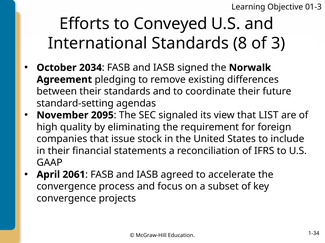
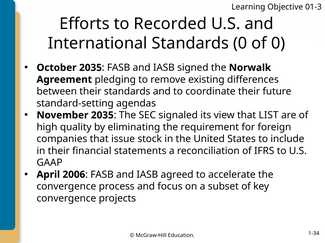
Conveyed: Conveyed -> Recorded (170, 24)
Standards 8: 8 -> 0 (240, 43)
of 3: 3 -> 0 (278, 43)
October 2034: 2034 -> 2035 (91, 68)
November 2095: 2095 -> 2035 (102, 116)
2061: 2061 -> 2006 (74, 175)
